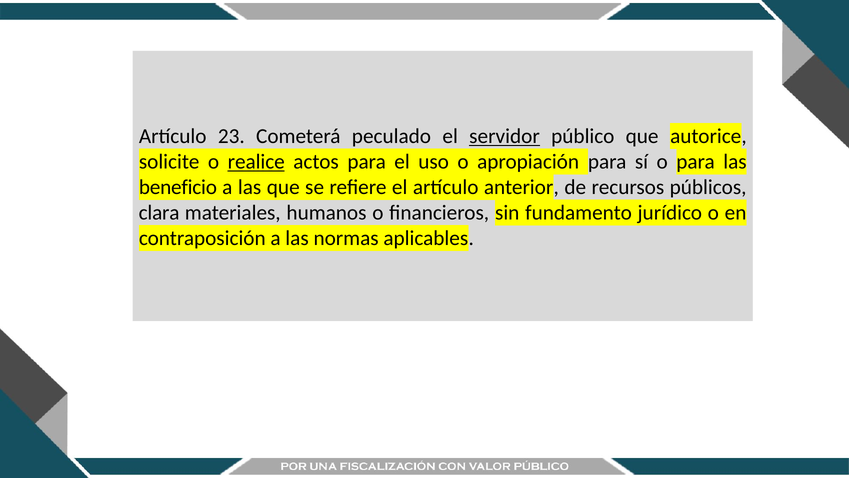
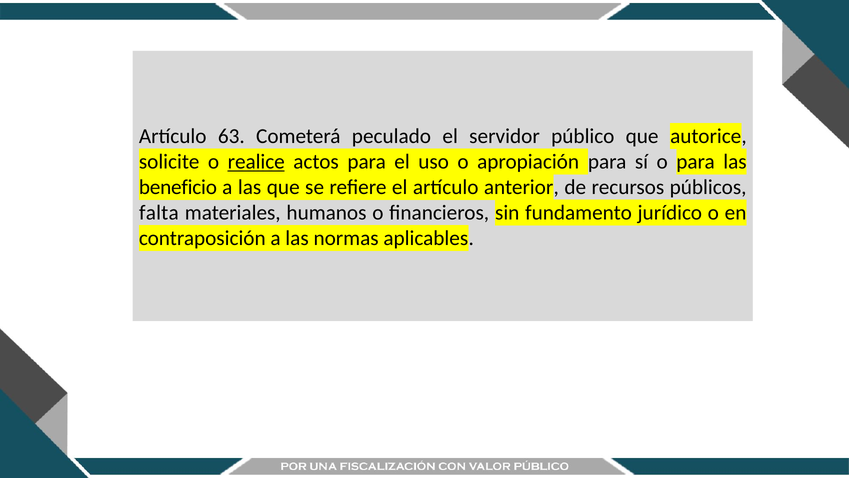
23: 23 -> 63 (231, 136)
servidor underline: present -> none (505, 136)
clara: clara -> falta (159, 213)
